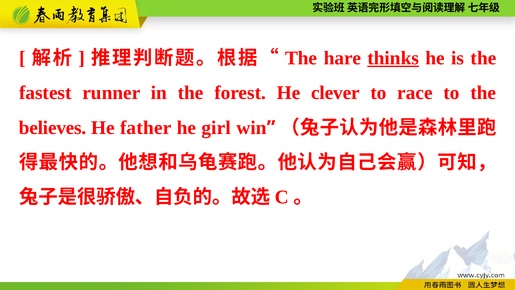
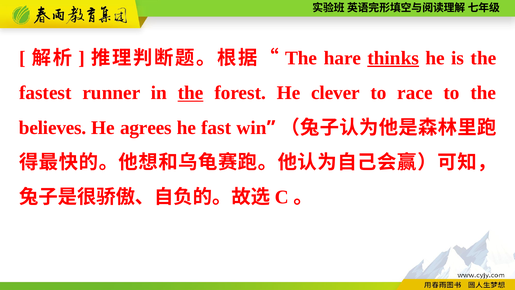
the underline: none -> present (191, 93)
father: father -> agrees (146, 128)
girl: girl -> fast (216, 128)
